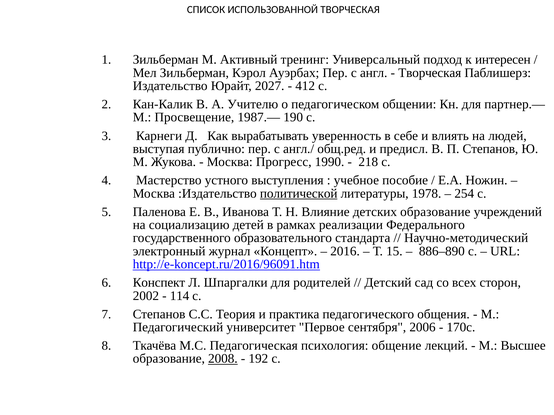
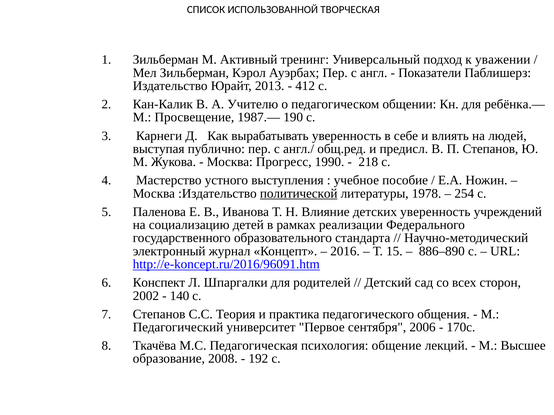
интересен: интересен -> уважении (503, 60)
Творческая: Творческая -> Показатели (430, 73)
2027: 2027 -> 2013 (270, 86)
партнер.—: партнер.— -> ребёнка.— (515, 104)
детских образование: образование -> уверенность (435, 212)
114: 114 -> 140 (180, 296)
2008 underline: present -> none (223, 359)
